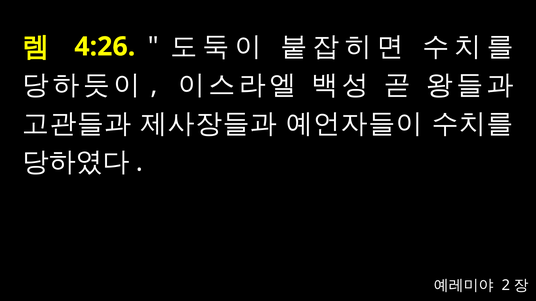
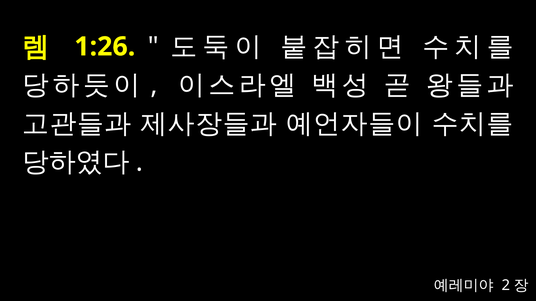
4:26: 4:26 -> 1:26 (105, 47)
